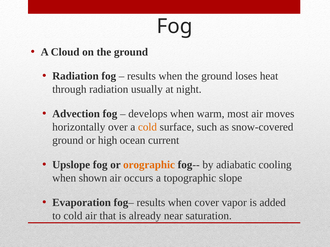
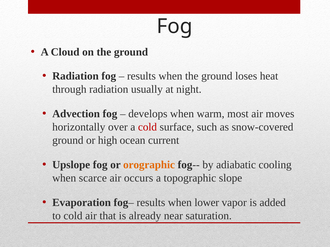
cold colour: orange -> red (147, 127)
shown: shown -> scarce (93, 178)
cover: cover -> lower (207, 203)
